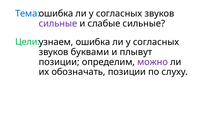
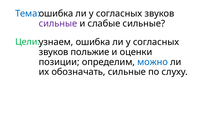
буквами: буквами -> польжие (90, 52)
плывут: плывут -> оценки (136, 52)
можно colour: purple -> blue (153, 62)
обозначать позиции: позиции -> сильные (127, 72)
